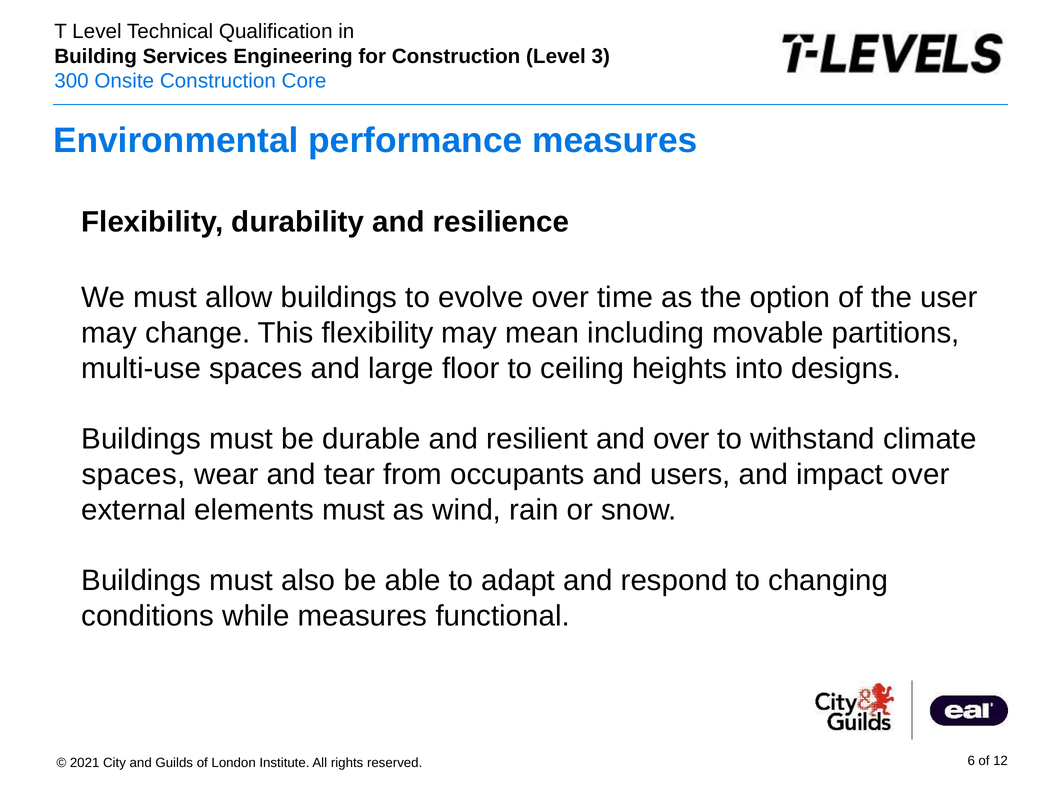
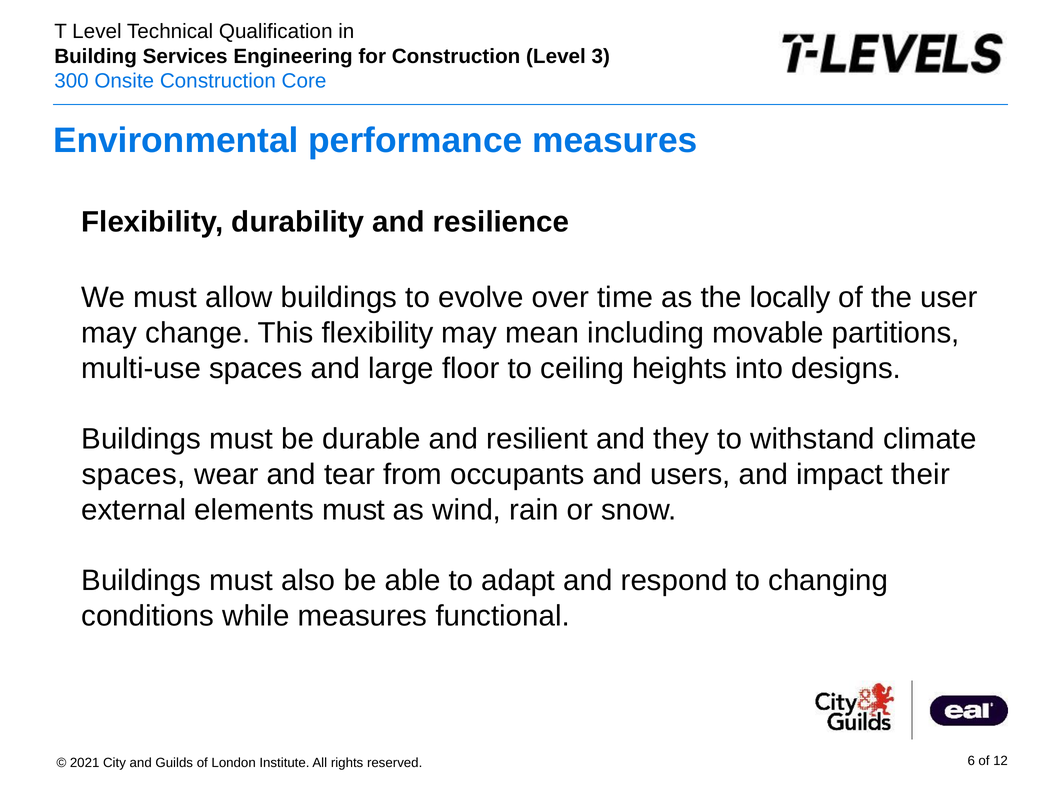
option: option -> locally (790, 297)
and over: over -> they (681, 439)
impact over: over -> their (921, 474)
